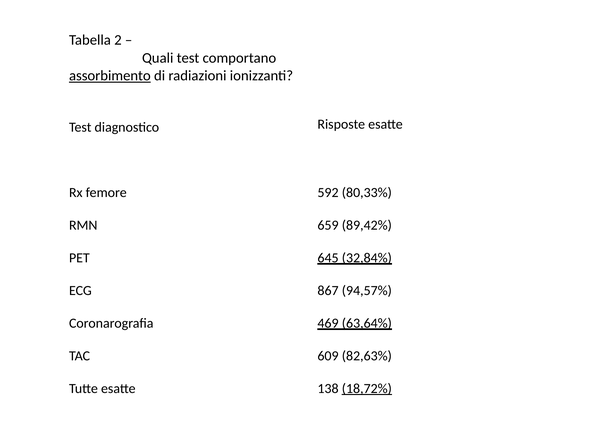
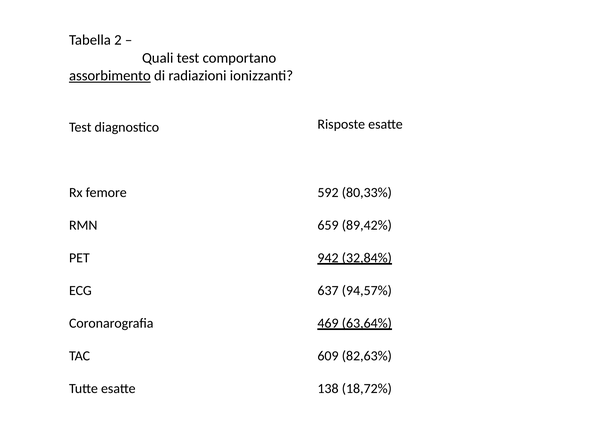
645: 645 -> 942 (328, 258)
867: 867 -> 637 (328, 291)
18,72% underline: present -> none (367, 389)
